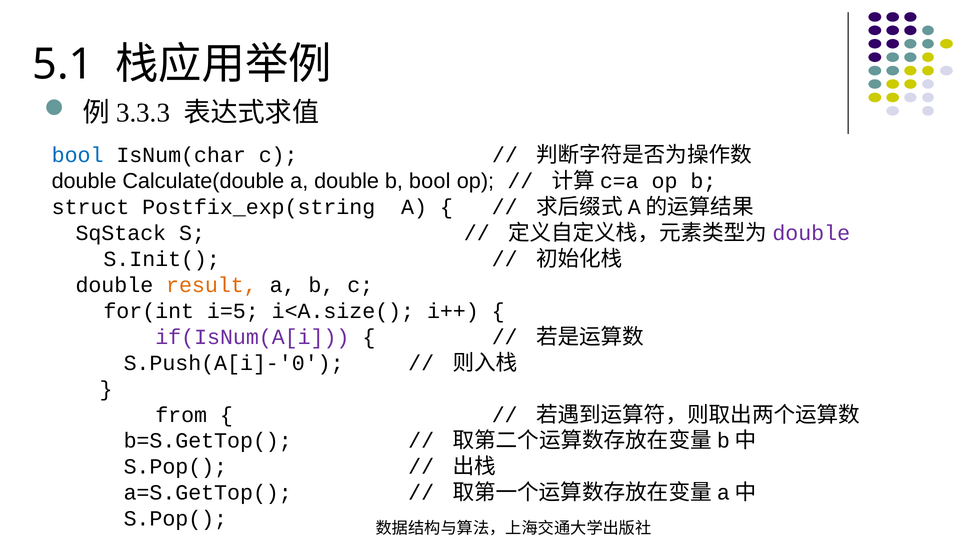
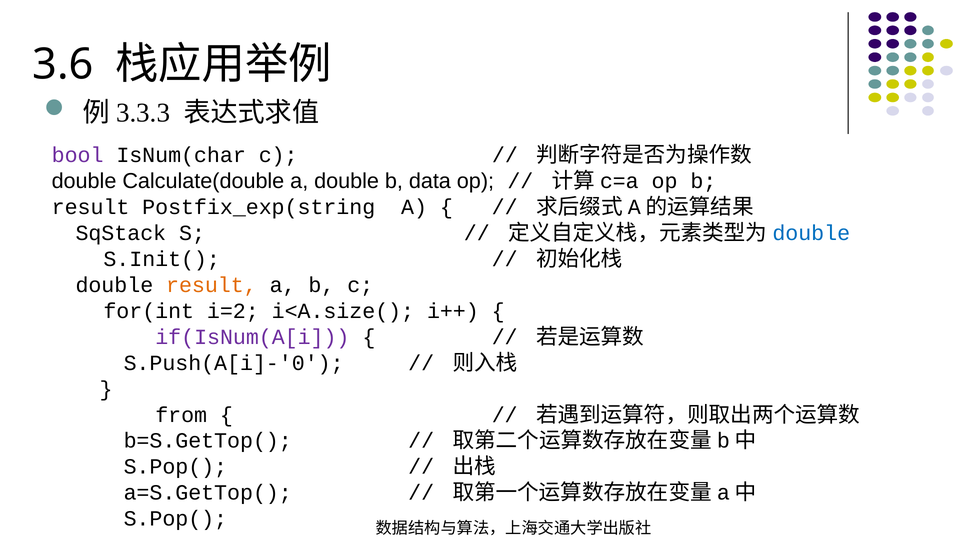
5.1: 5.1 -> 3.6 (63, 64)
bool colour: blue -> purple (78, 155)
b bool: bool -> data (430, 181)
struct: struct -> result (91, 207)
double colour: purple -> blue (811, 233)
i=5: i=5 -> i=2 (233, 311)
